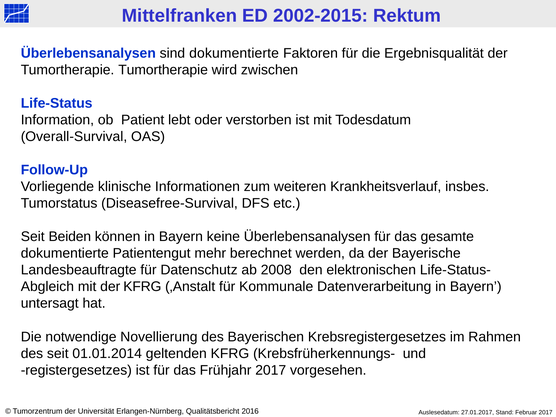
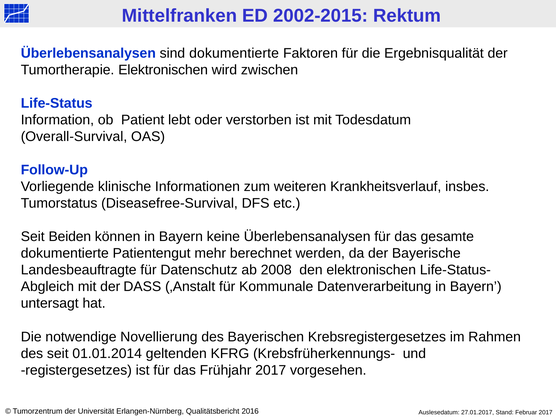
Tumortherapie Tumortherapie: Tumortherapie -> Elektronischen (163, 70)
der KFRG: KFRG -> DASS (142, 287)
